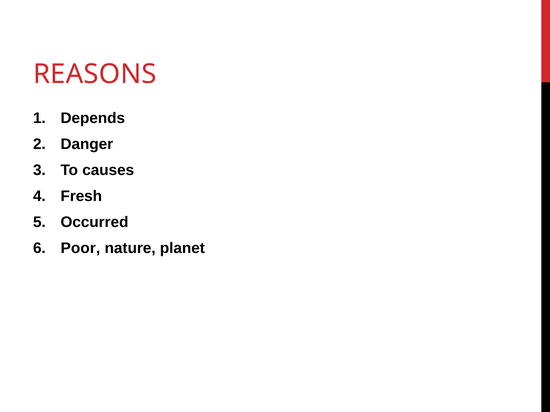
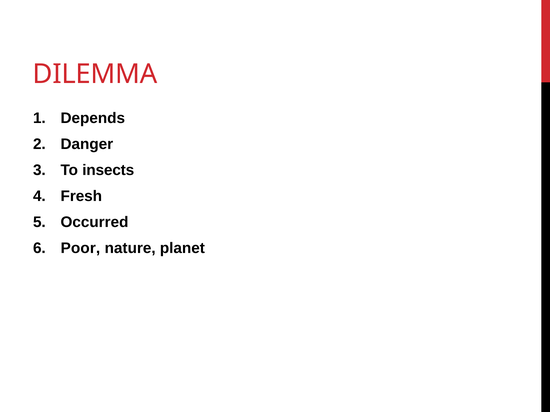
REASONS: REASONS -> DILEMMA (95, 74)
causes: causes -> insects (108, 170)
